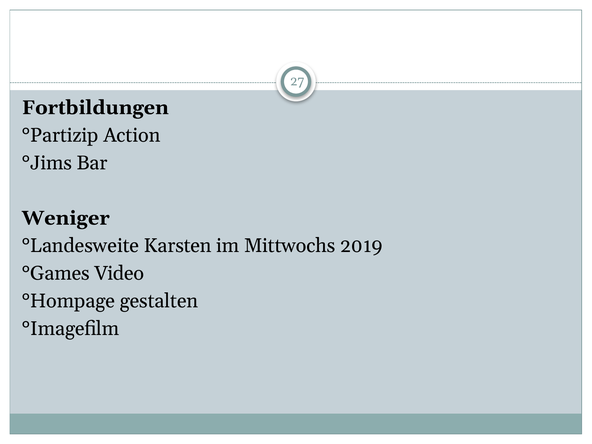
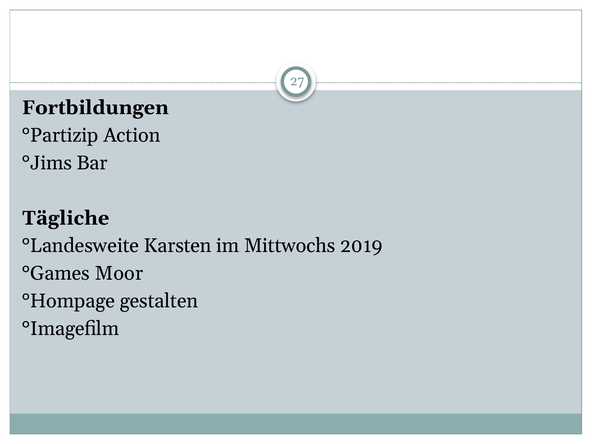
Weniger: Weniger -> Tägliche (66, 218)
Video: Video -> Moor (119, 273)
